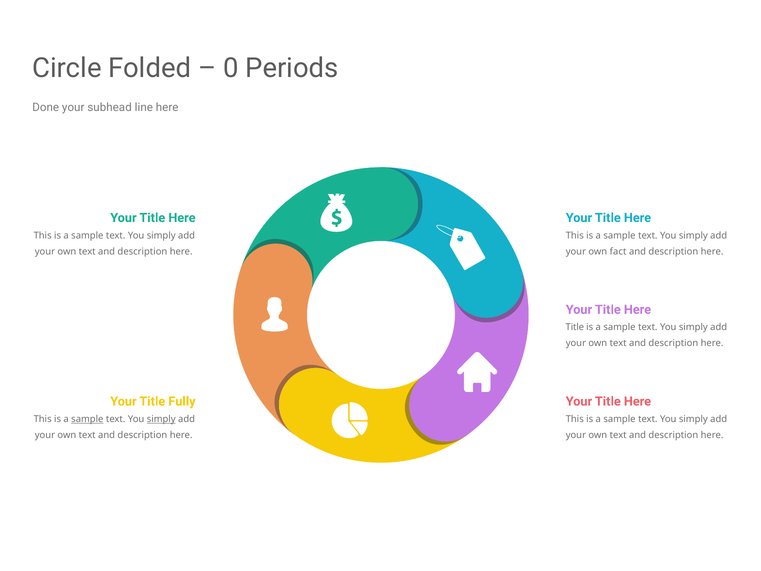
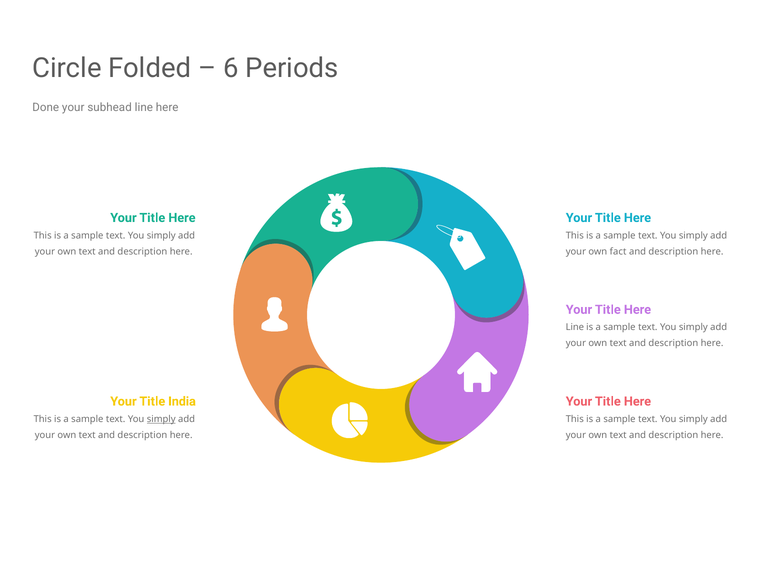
0: 0 -> 6 (231, 68)
Title: Title -> Line (575, 327)
Fully: Fully -> India (182, 401)
sample underline: present -> none (87, 419)
